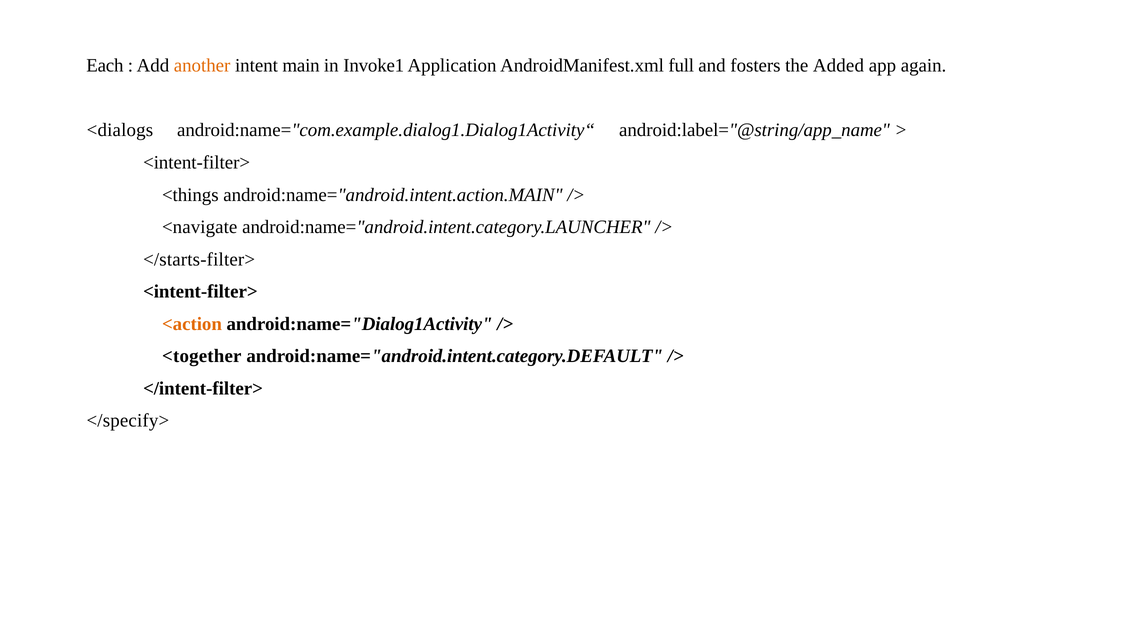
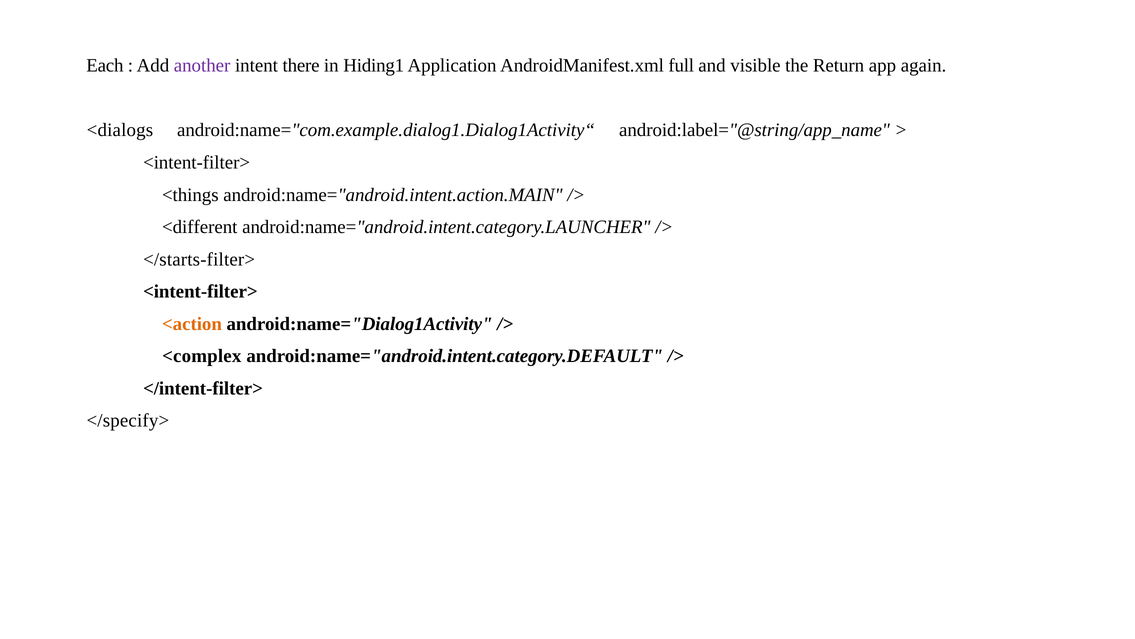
another colour: orange -> purple (202, 66)
main: main -> there (301, 66)
Invoke1: Invoke1 -> Hiding1 (374, 66)
fosters: fosters -> visible (755, 66)
Added: Added -> Return (839, 66)
<navigate: <navigate -> <different (200, 227)
<together: <together -> <complex (202, 356)
